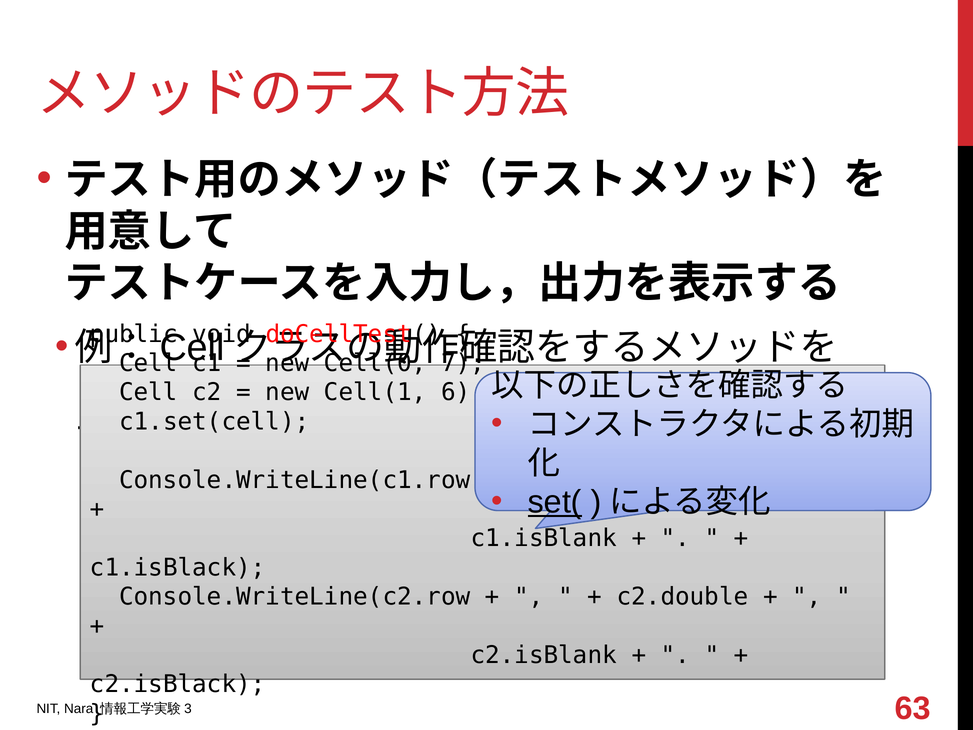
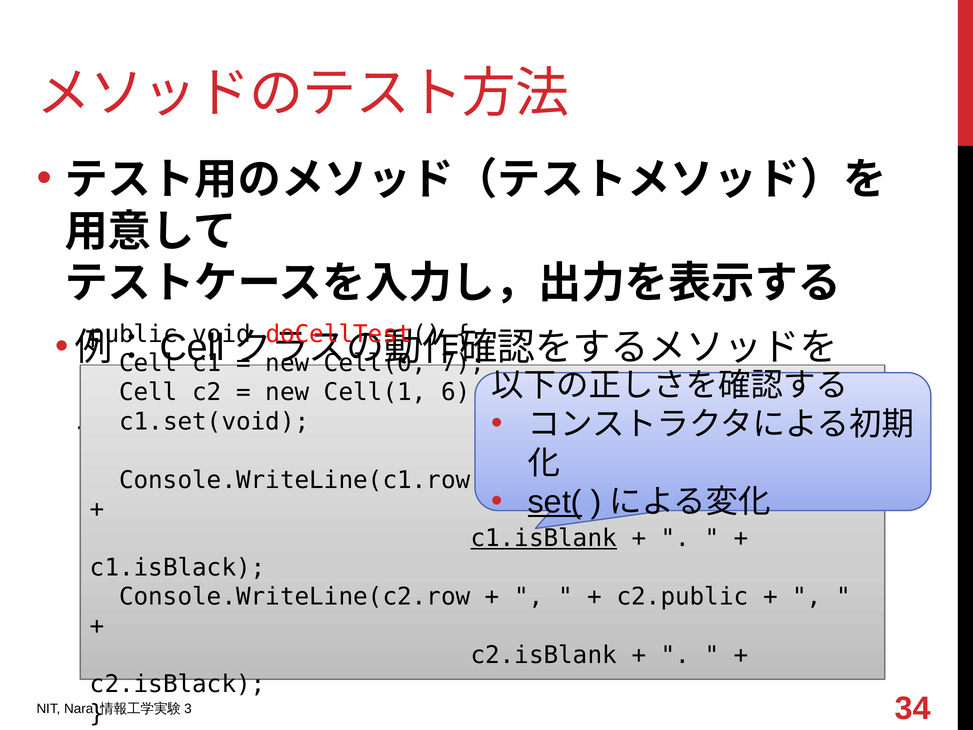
c1.set(cell: c1.set(cell -> c1.set(void (214, 421)
c1.isBlank underline: none -> present (544, 538)
c2.double: c2.double -> c2.public (683, 597)
63: 63 -> 34 (913, 708)
